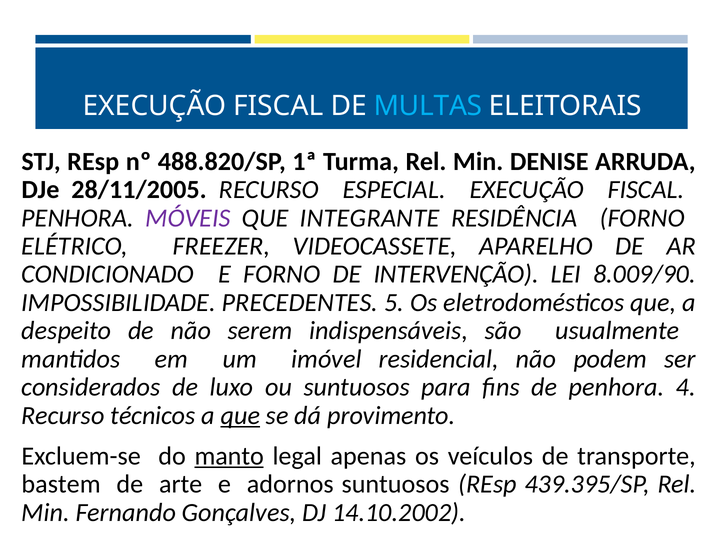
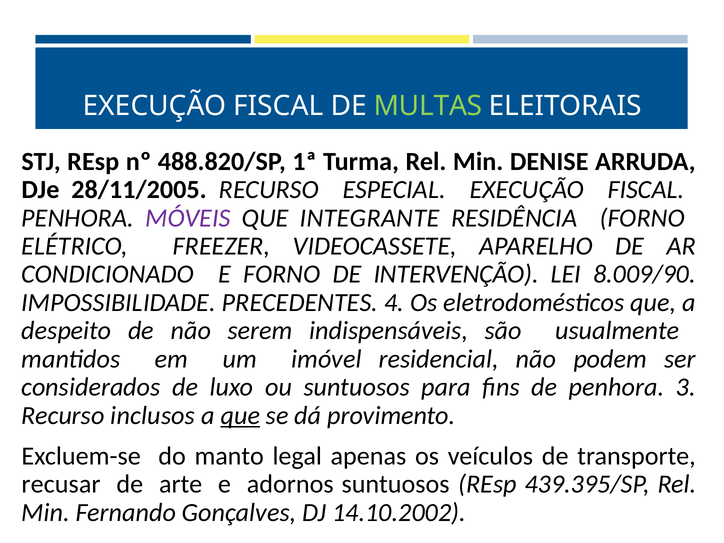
MULTAS colour: light blue -> light green (428, 106)
5: 5 -> 4 (394, 303)
4: 4 -> 3 (686, 387)
técnicos: técnicos -> inclusos (153, 415)
manto underline: present -> none (229, 456)
bastem: bastem -> recusar (61, 484)
